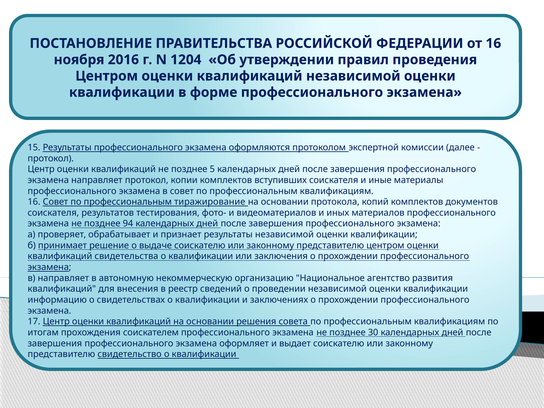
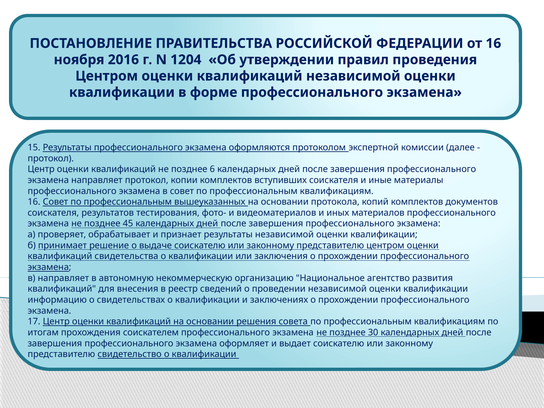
5: 5 -> 6 (212, 169)
тиражирование: тиражирование -> вышеуказанных (210, 202)
94: 94 -> 45 (128, 224)
